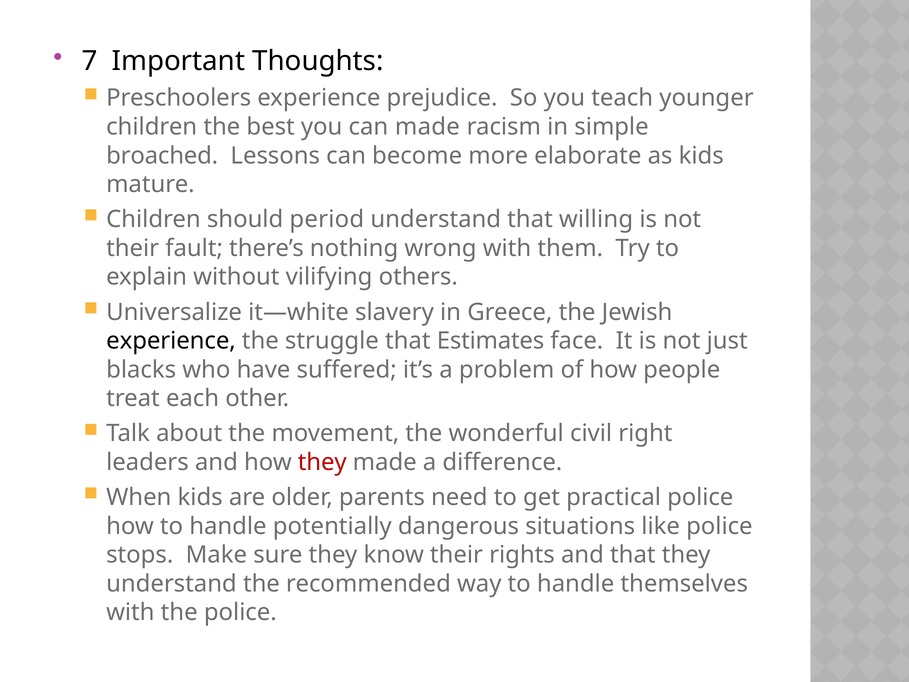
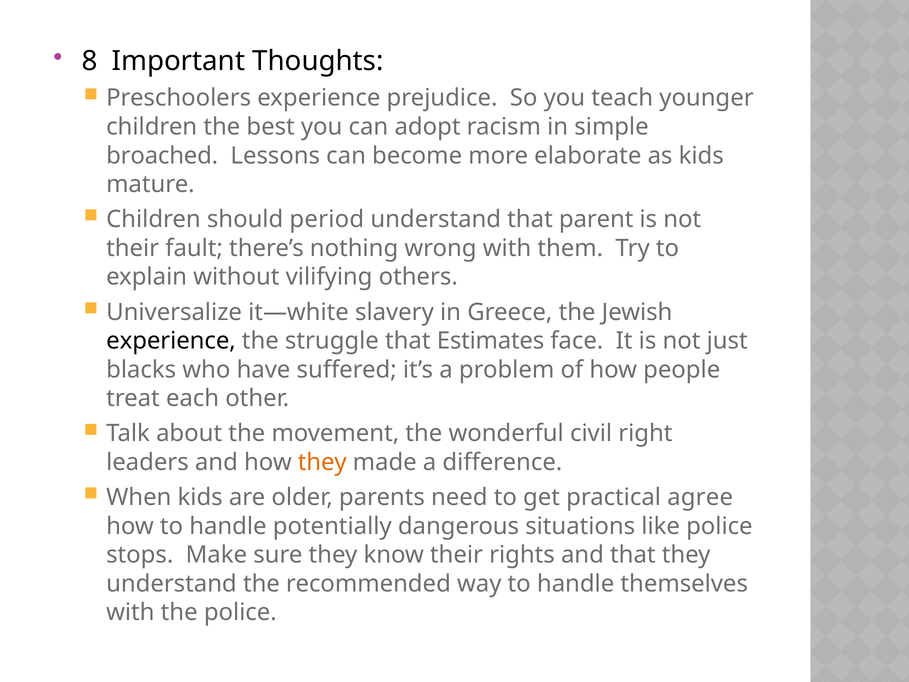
7: 7 -> 8 (90, 61)
can made: made -> adopt (428, 127)
willing: willing -> parent (596, 219)
they colour: red -> orange (322, 462)
practical police: police -> agree (700, 497)
